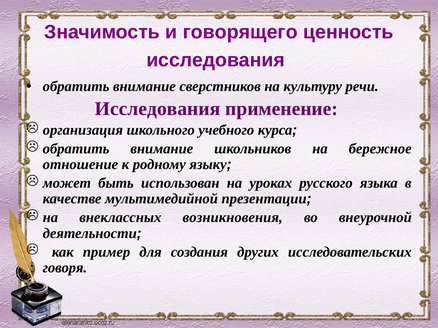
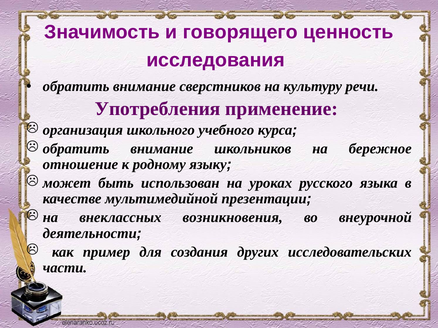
Исследования: Исследования -> Употребления (158, 109)
говоря: говоря -> части (65, 268)
